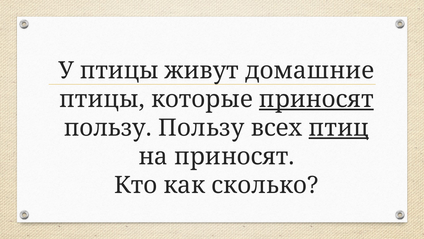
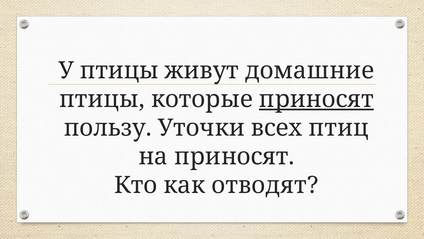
пользу Пользу: Пользу -> Уточки (201, 128)
птиц underline: present -> none (339, 128)
сколько: сколько -> отводят (265, 185)
